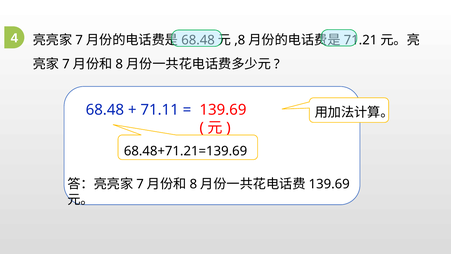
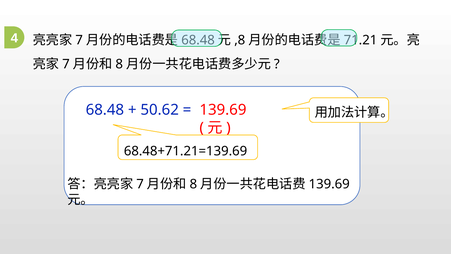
71.11: 71.11 -> 50.62 (160, 110)
